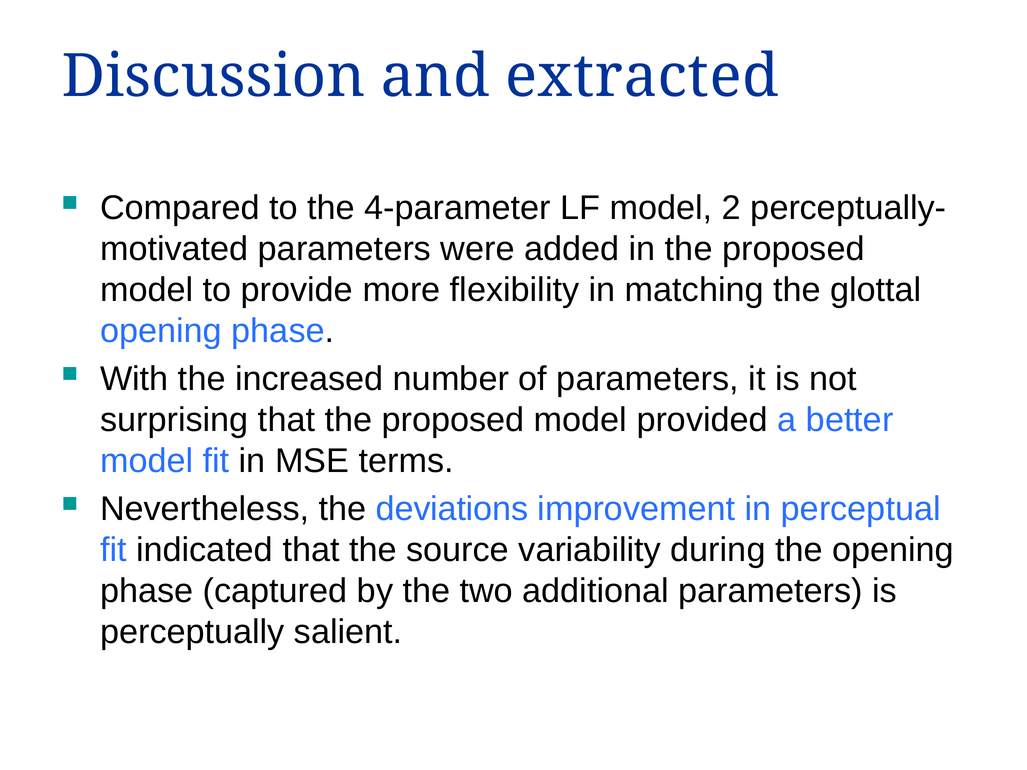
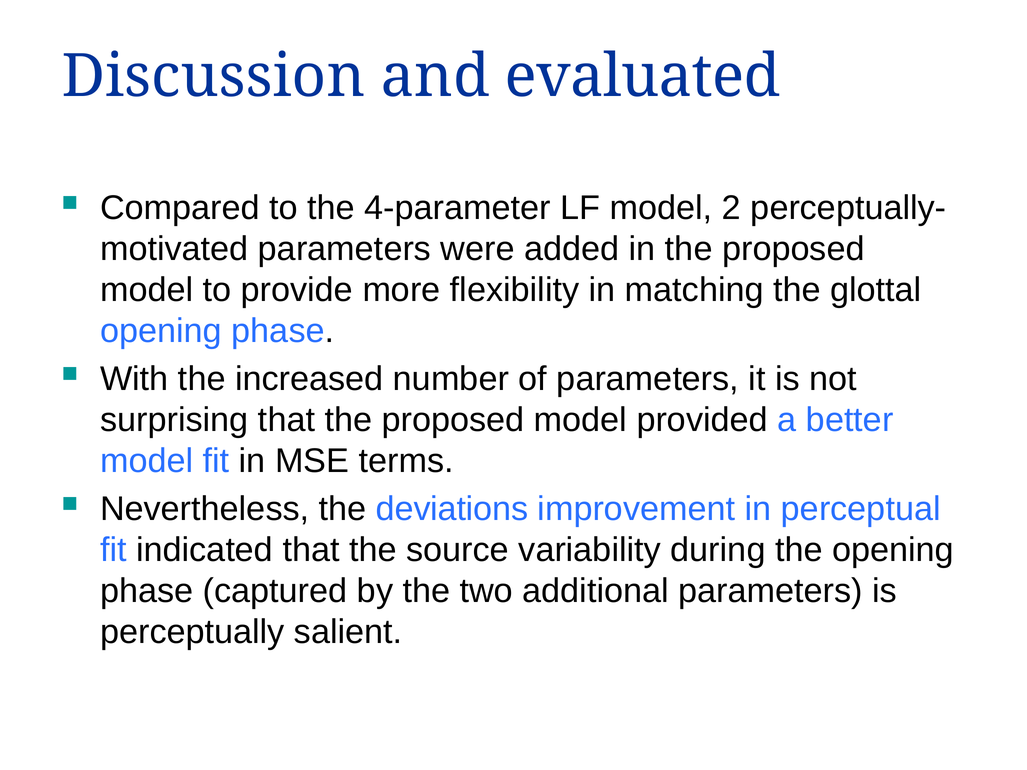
extracted: extracted -> evaluated (643, 76)
